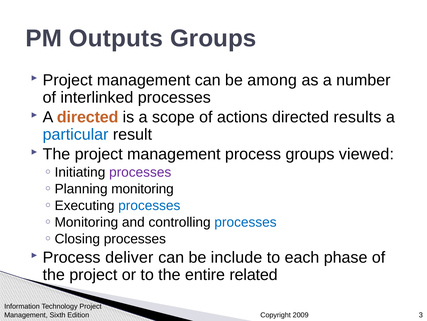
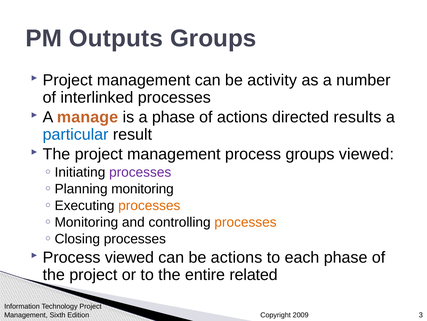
among: among -> activity (272, 80)
A directed: directed -> manage (88, 117)
a scope: scope -> phase (173, 117)
processes colour: blue -> orange (149, 205)
processes colour: blue -> orange (245, 222)
Process deliver: deliver -> viewed (129, 257)
be include: include -> actions (237, 257)
